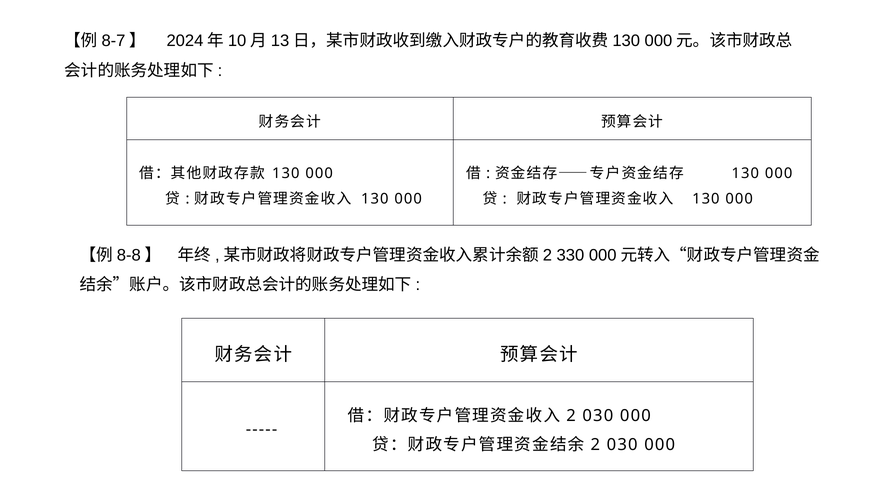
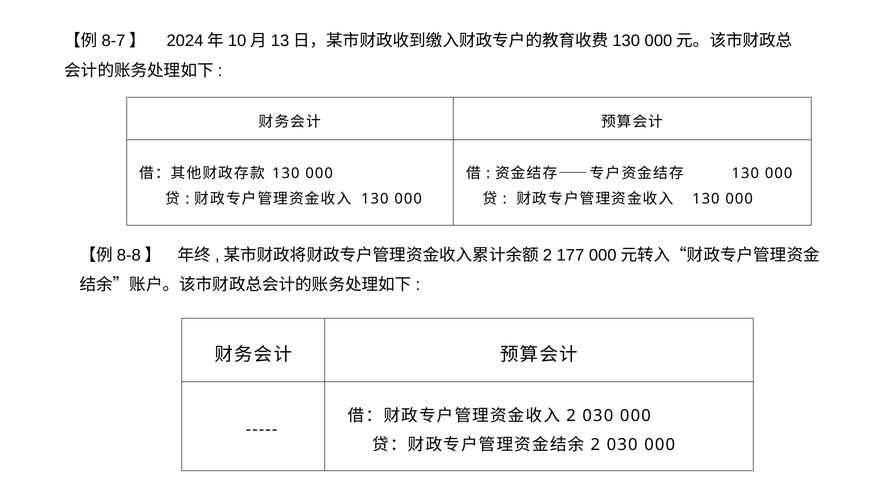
330: 330 -> 177 (570, 255)
